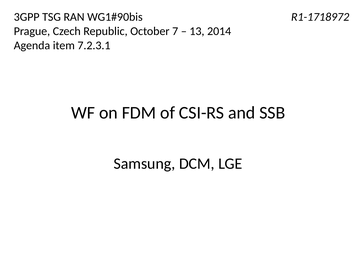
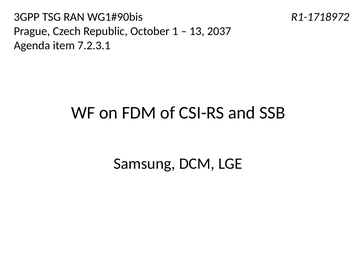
7: 7 -> 1 (175, 31)
2014: 2014 -> 2037 (219, 31)
